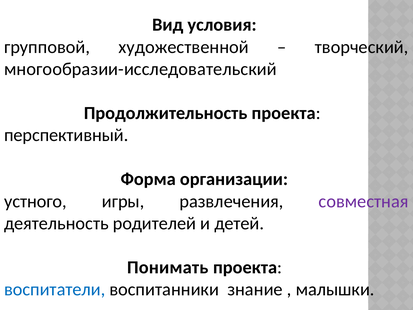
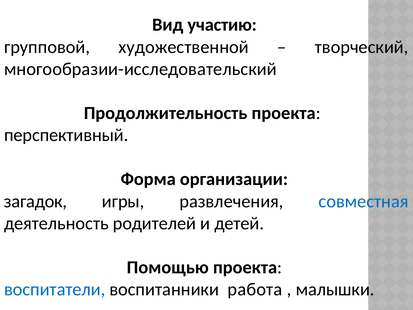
условия: условия -> участию (222, 25)
устного: устного -> загадок (36, 201)
совместная colour: purple -> blue (364, 201)
Понимать: Понимать -> Помощью (168, 267)
знание: знание -> работа (255, 289)
